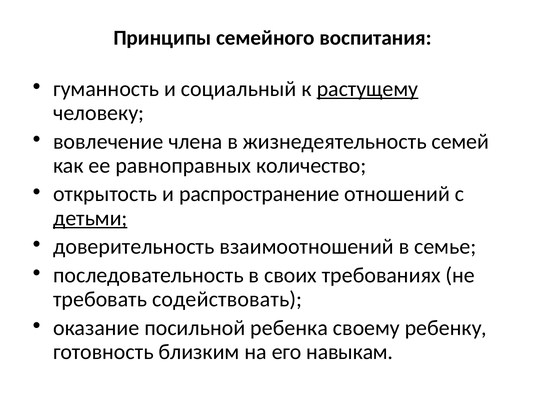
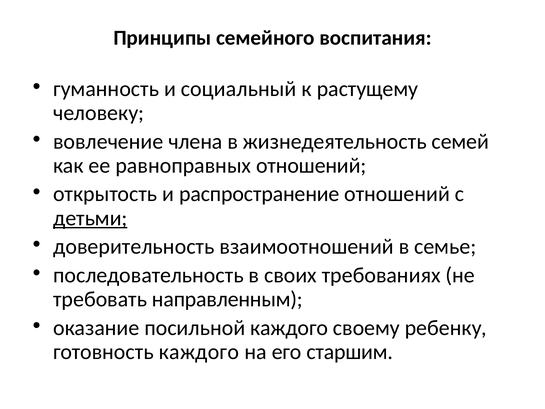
растущему underline: present -> none (367, 89)
равноправных количество: количество -> отношений (311, 165)
содействовать: содействовать -> направленным (227, 299)
посильной ребенка: ребенка -> каждого (289, 328)
готовность близким: близким -> каждого (199, 352)
навыкам: навыкам -> старшим (350, 352)
